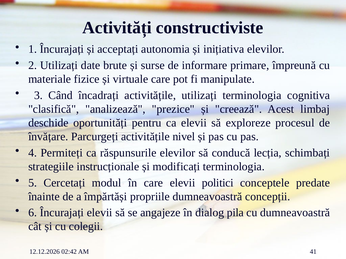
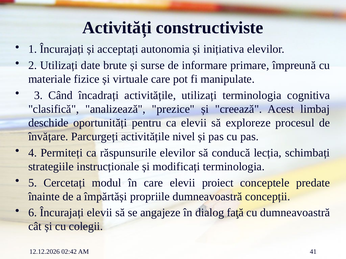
politici: politici -> proiect (218, 183)
pila: pila -> faţă (235, 213)
